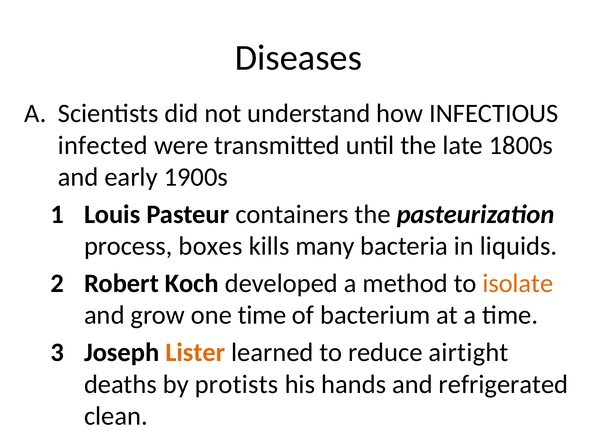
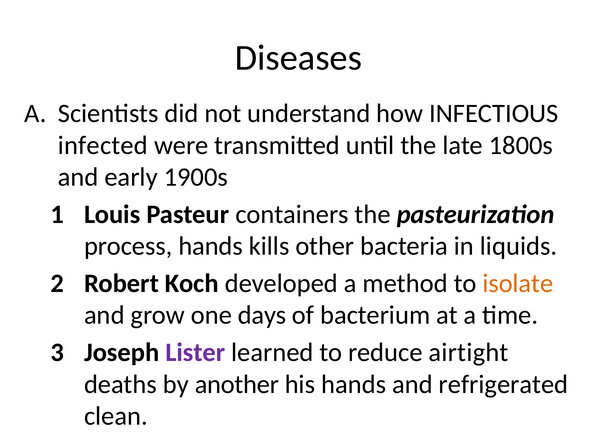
process boxes: boxes -> hands (211, 246)
many: many -> other (325, 246)
one time: time -> days (262, 315)
Lister colour: orange -> purple (195, 352)
protists: protists -> another (237, 384)
